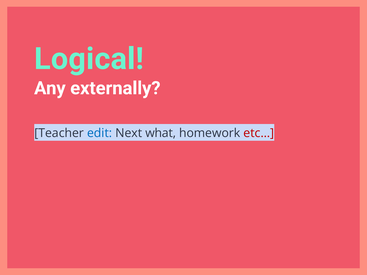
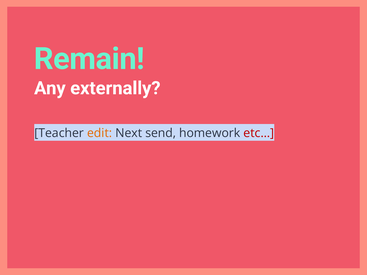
Logical: Logical -> Remain (89, 59)
edit colour: blue -> orange (100, 133)
what: what -> send (161, 133)
